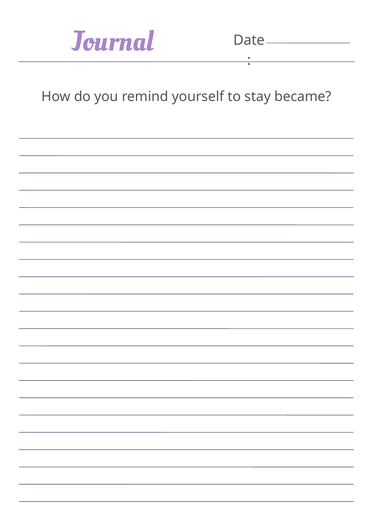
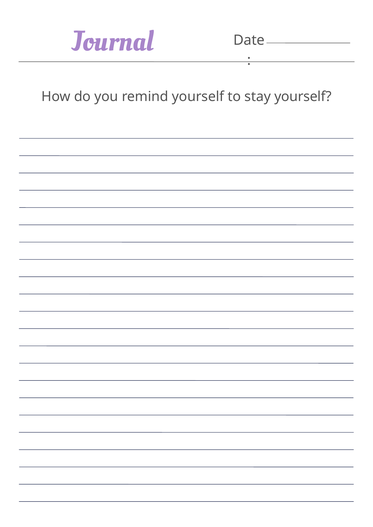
stay became: became -> yourself (303, 97)
